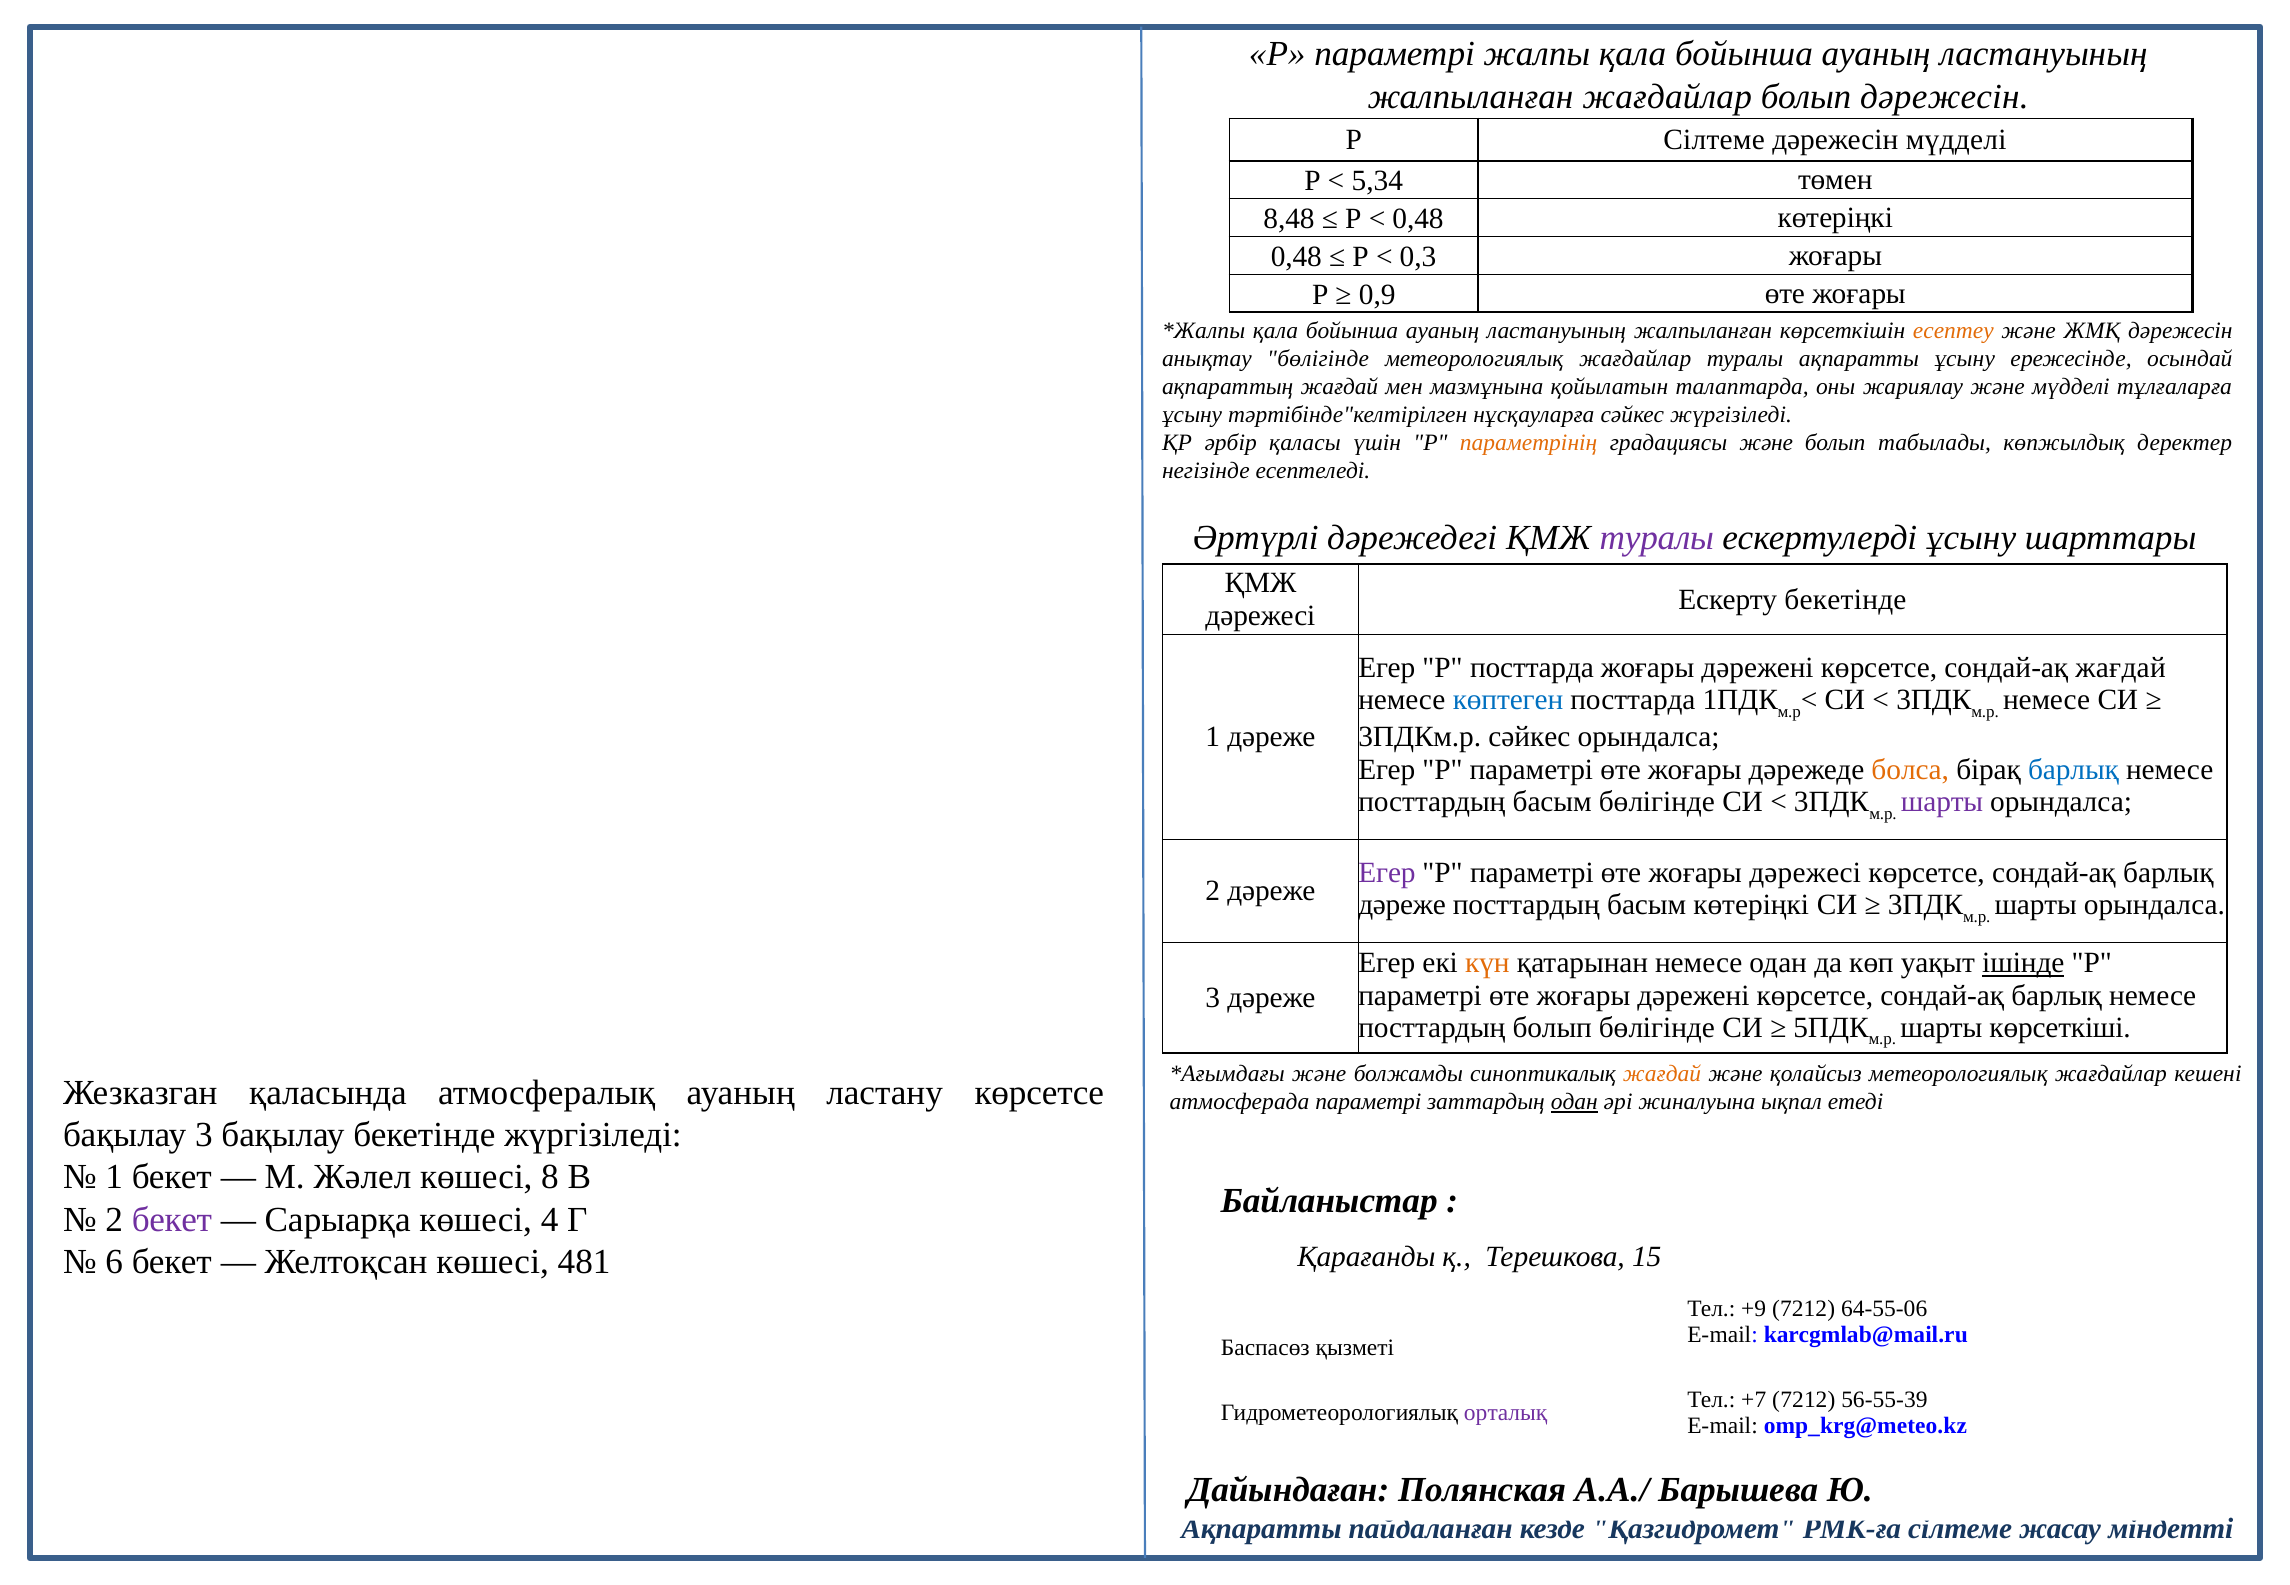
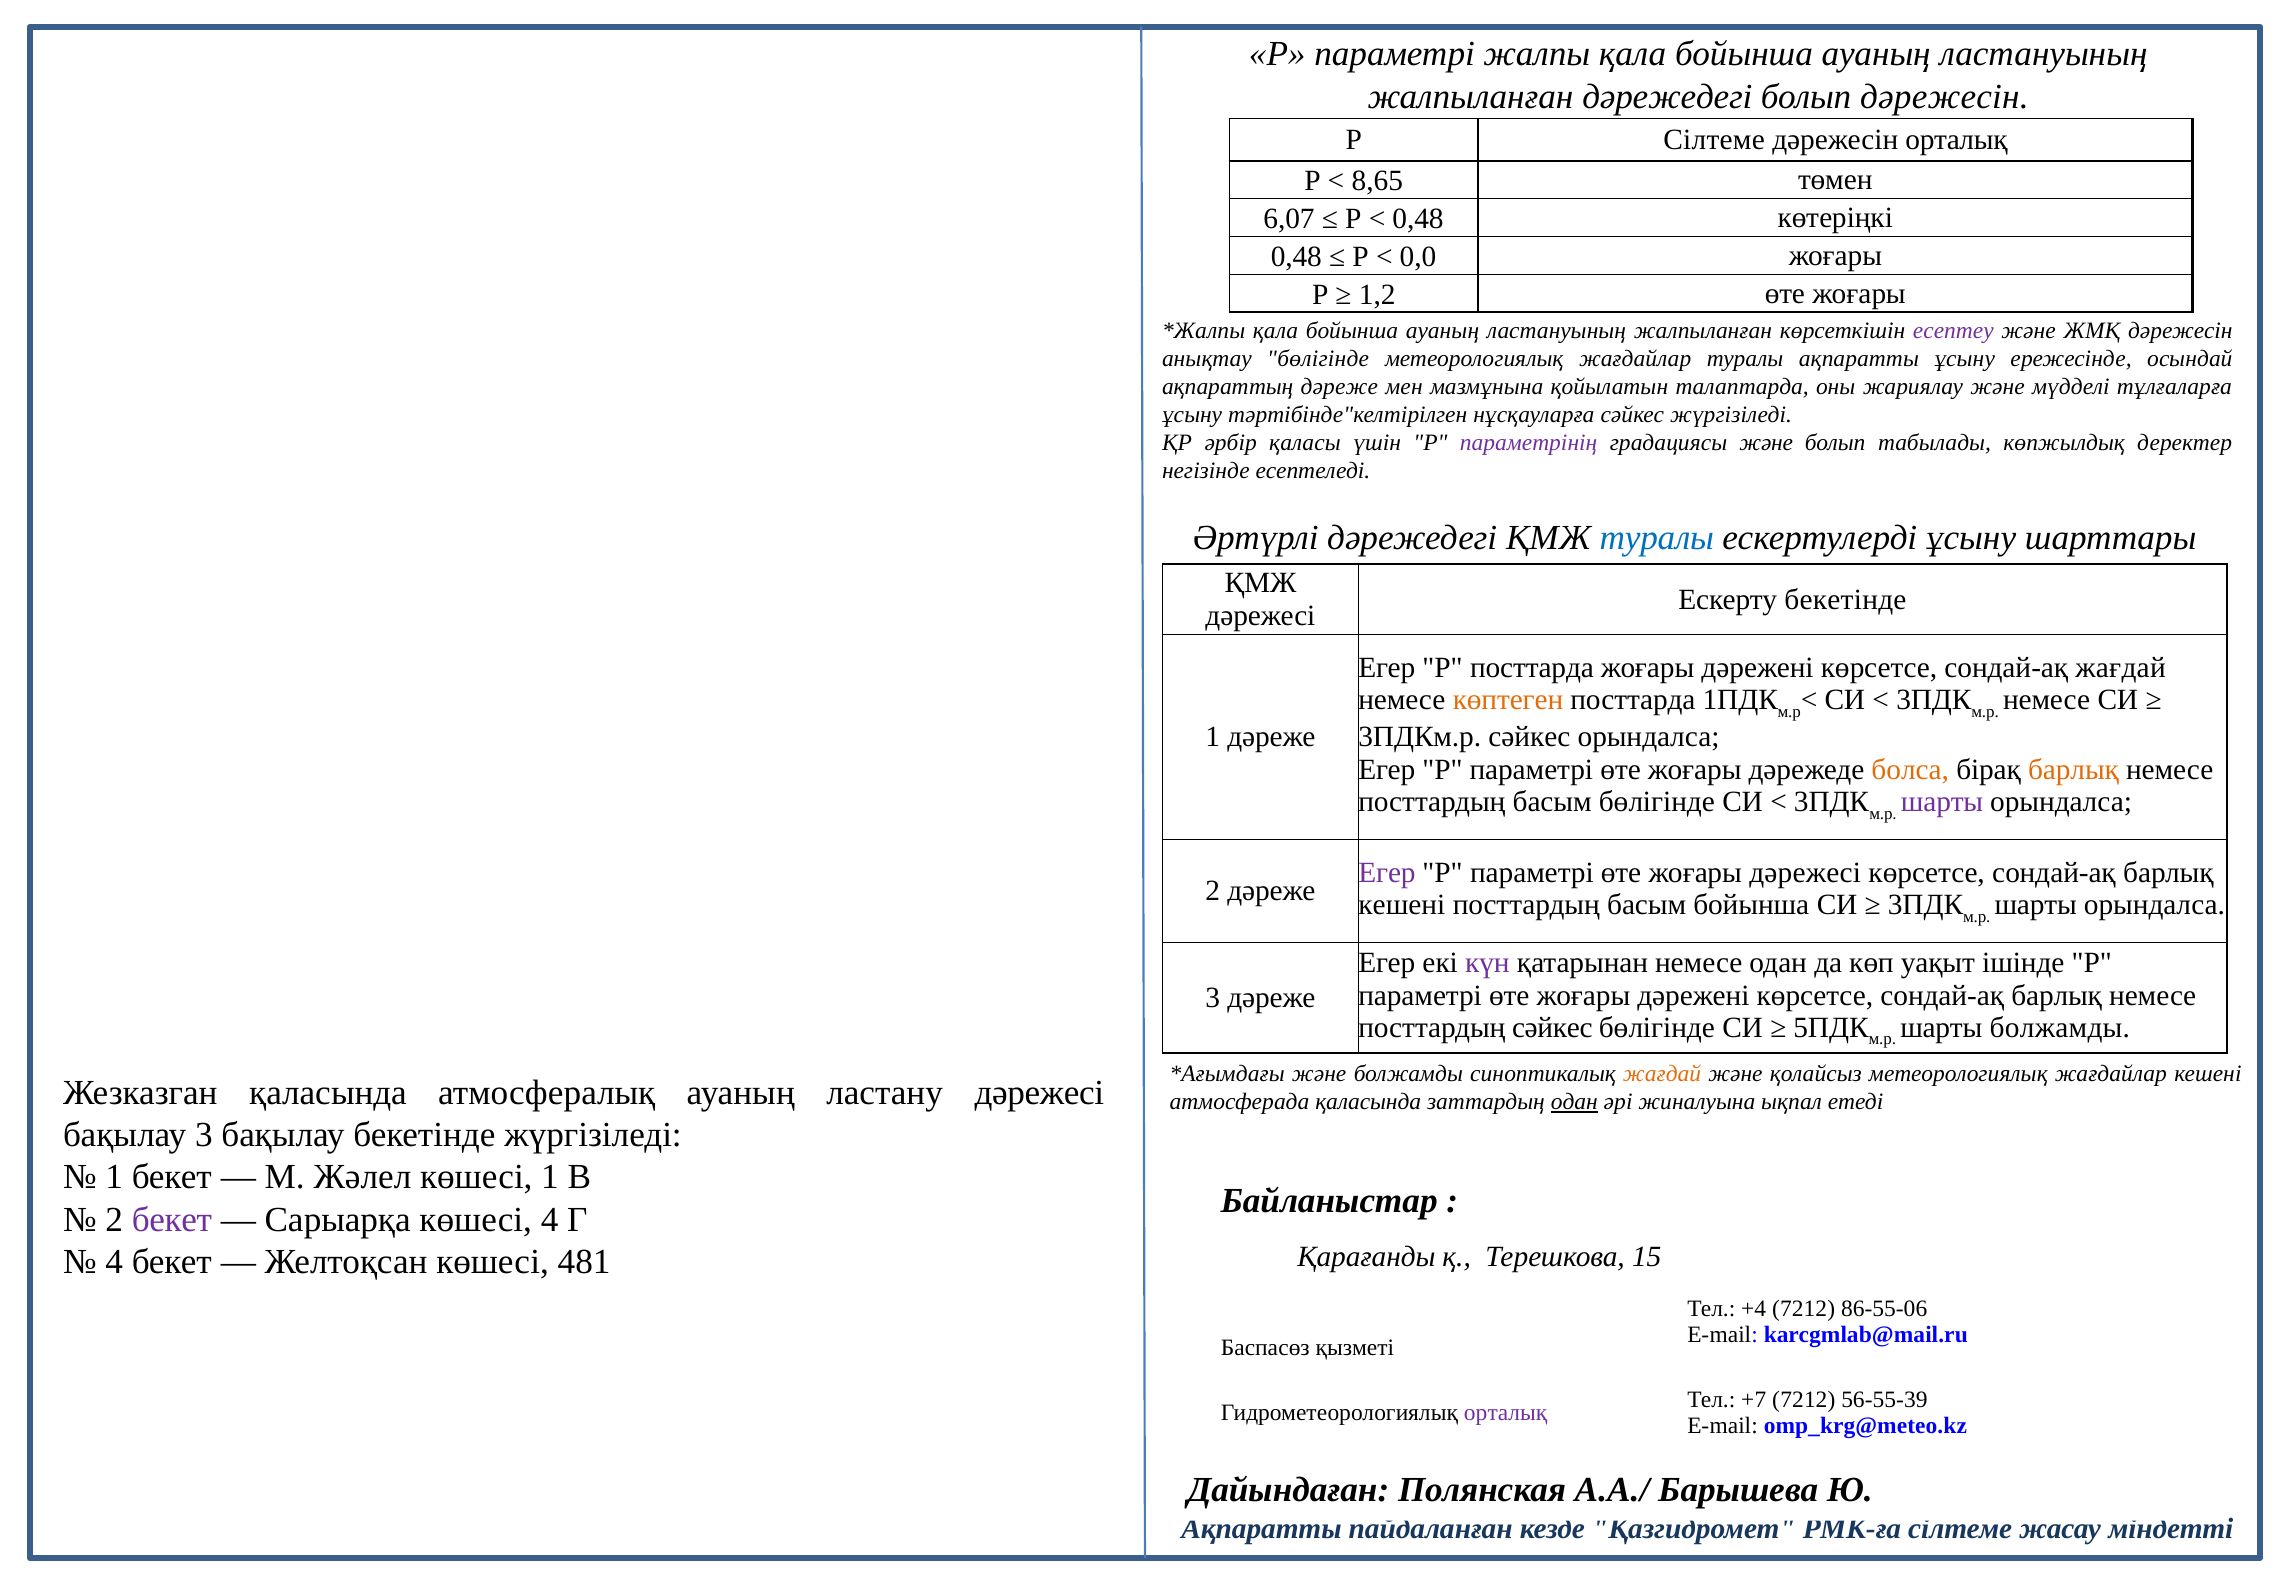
жалпыланған жағдайлар: жағдайлар -> дәрежедегі (1667, 97)
дәрежесін мүдделі: мүдделі -> орталық (1956, 140)
5,34: 5,34 -> 8,65 (1377, 181)
8,48: 8,48 -> 6,07 (1289, 219)
0,3: 0,3 -> 0,0 (1418, 257)
0,9: 0,9 -> 1,2 (1377, 295)
есептеу colour: orange -> purple (1953, 330)
ақпараттың жағдай: жағдай -> дәреже (1339, 387)
параметрінің colour: orange -> purple (1529, 443)
туралы colour: purple -> blue (1657, 538)
көптеген colour: blue -> orange (1508, 700)
барлық colour: blue -> orange (2074, 770)
дәреже: дәреже -> кешені (1402, 905)
басым көтеріңкі: көтеріңкі -> бойынша (1751, 905)
күн colour: orange -> purple (1487, 963)
ішінде underline: present -> none (2023, 963)
посттардың болып: болып -> сәйкес (1552, 1028)
шарты көрсеткіші: көрсеткіші -> болжамды (2060, 1028)
ластану көрсетсе: көрсетсе -> дәрежесі (1039, 1093)
атмосферада параметрі: параметрі -> қаласында (1368, 1102)
көшесі 8: 8 -> 1 (550, 1177)
6: 6 -> 4 (114, 1262)
+9: +9 -> +4 (1754, 1309)
64-55-06: 64-55-06 -> 86-55-06 (1884, 1309)
